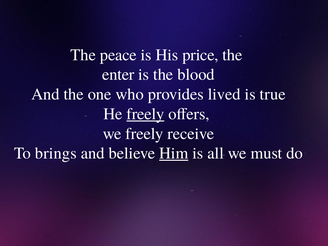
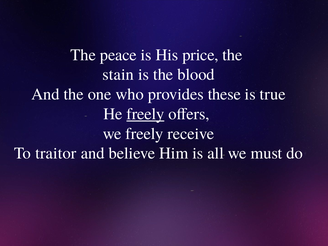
enter: enter -> stain (118, 75)
lived: lived -> these (224, 94)
brings: brings -> traitor (56, 153)
Him underline: present -> none (174, 153)
